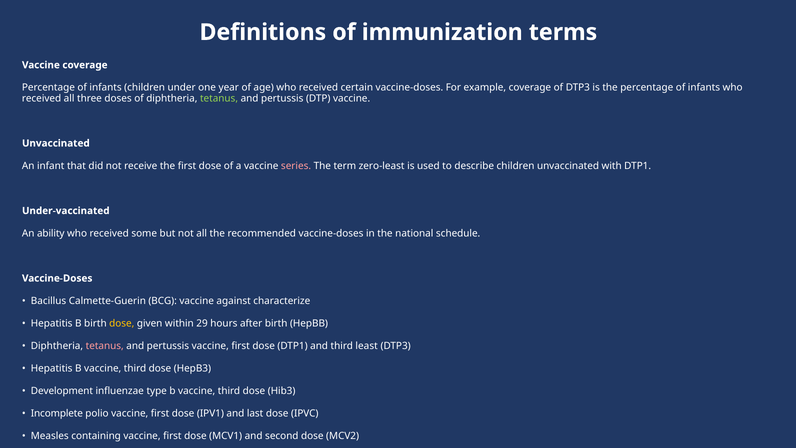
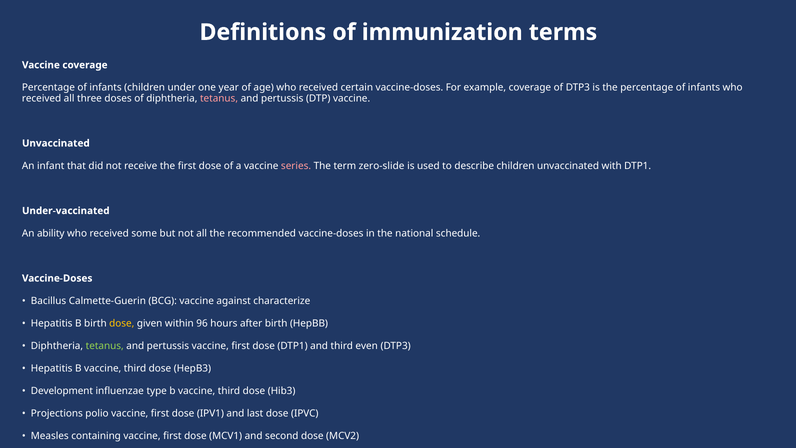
tetanus colour: light green -> pink (219, 98)
zero-least: zero-least -> zero-slide (382, 166)
29: 29 -> 96 (202, 323)
tetanus colour: pink -> light green (105, 346)
least: least -> even (367, 346)
Incomplete: Incomplete -> Projections (57, 413)
